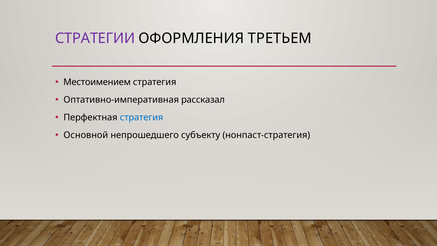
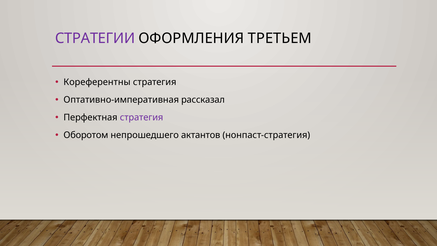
Местоимением: Местоимением -> Кореферентны (97, 82)
стратегия colour: blue -> purple (142, 117)
Основной: Основной -> Оборотом (86, 135)
субъекту: субъекту -> актантов (201, 135)
